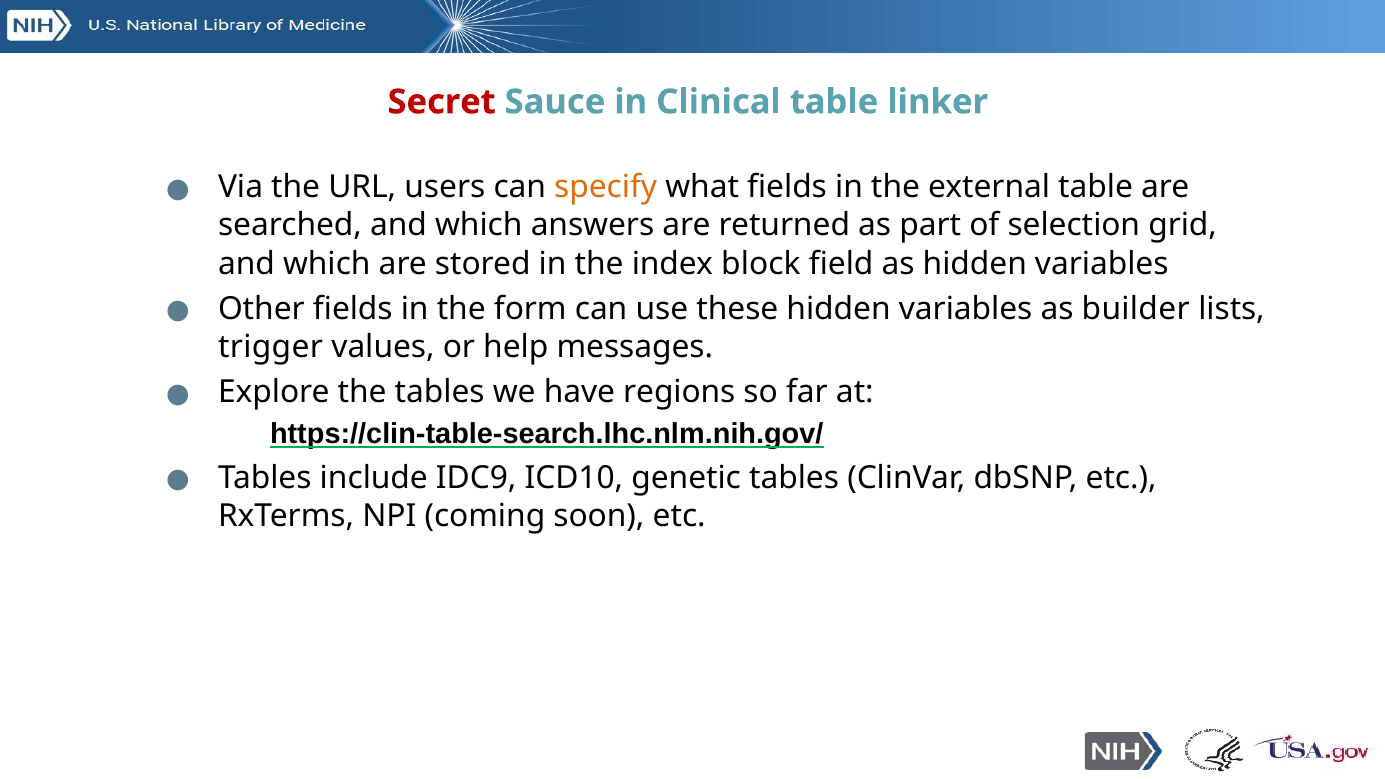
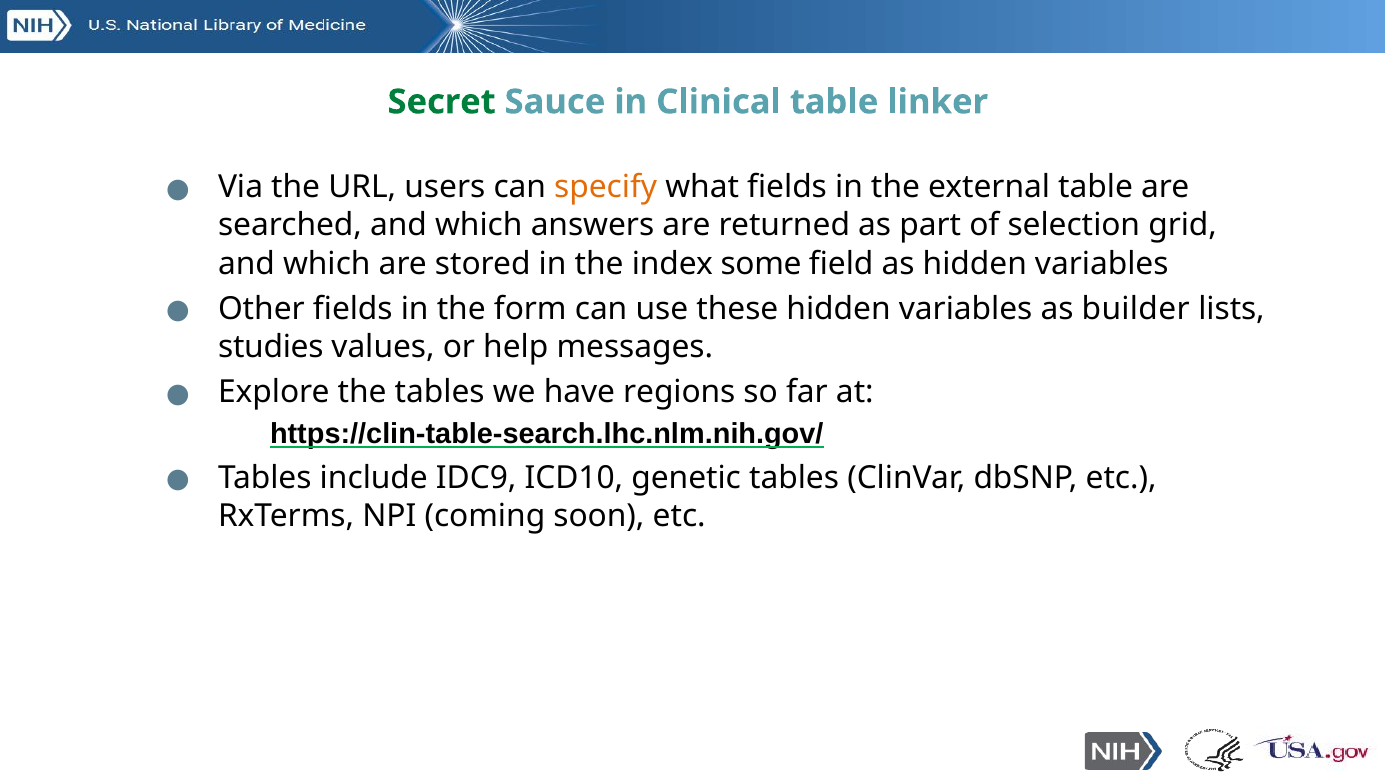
Secret colour: red -> green (442, 102)
block: block -> some (761, 264)
trigger: trigger -> studies (271, 347)
